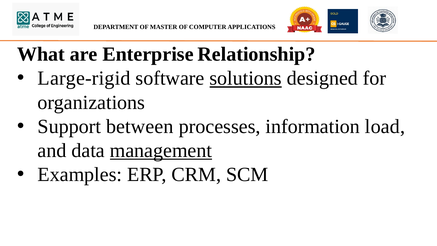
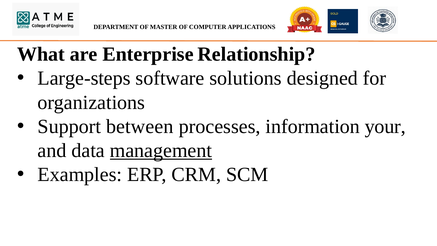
Large-rigid: Large-rigid -> Large-steps (84, 78)
solutions underline: present -> none (246, 78)
load: load -> your (385, 126)
